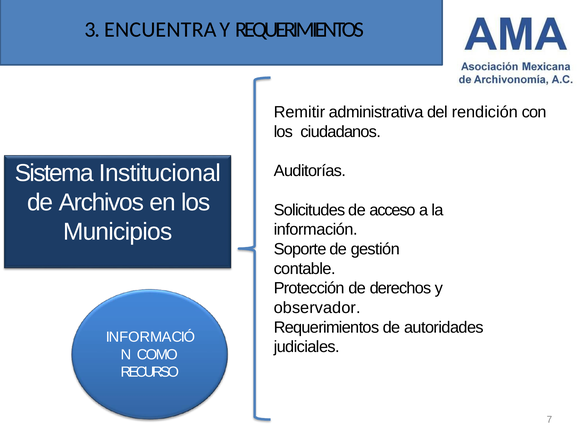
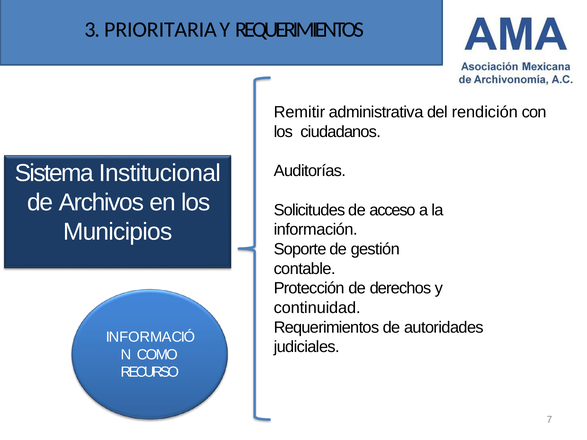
ENCUENTRA: ENCUENTRA -> PRIORITARIA (161, 29)
observador: observador -> continuidad (317, 308)
